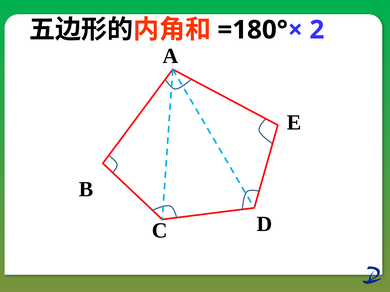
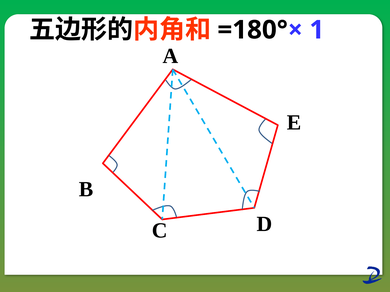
2: 2 -> 1 (317, 30)
